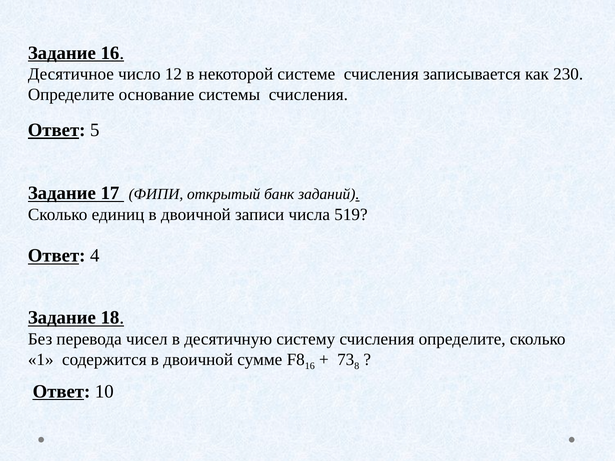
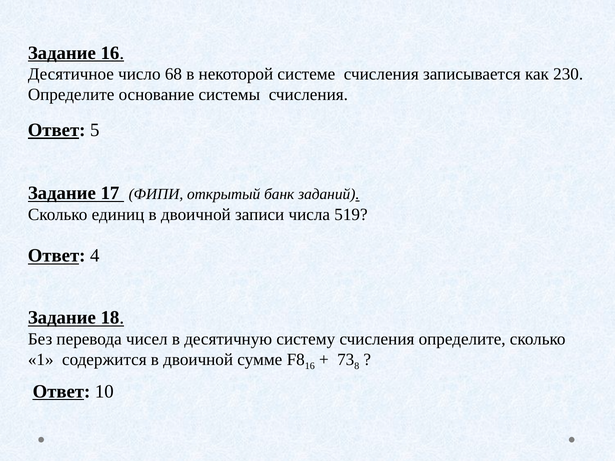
12: 12 -> 68 (173, 74)
